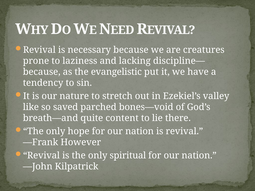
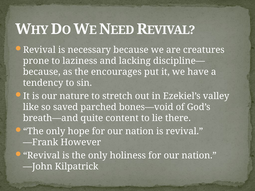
evangelistic: evangelistic -> encourages (116, 72)
spiritual: spiritual -> holiness (128, 156)
